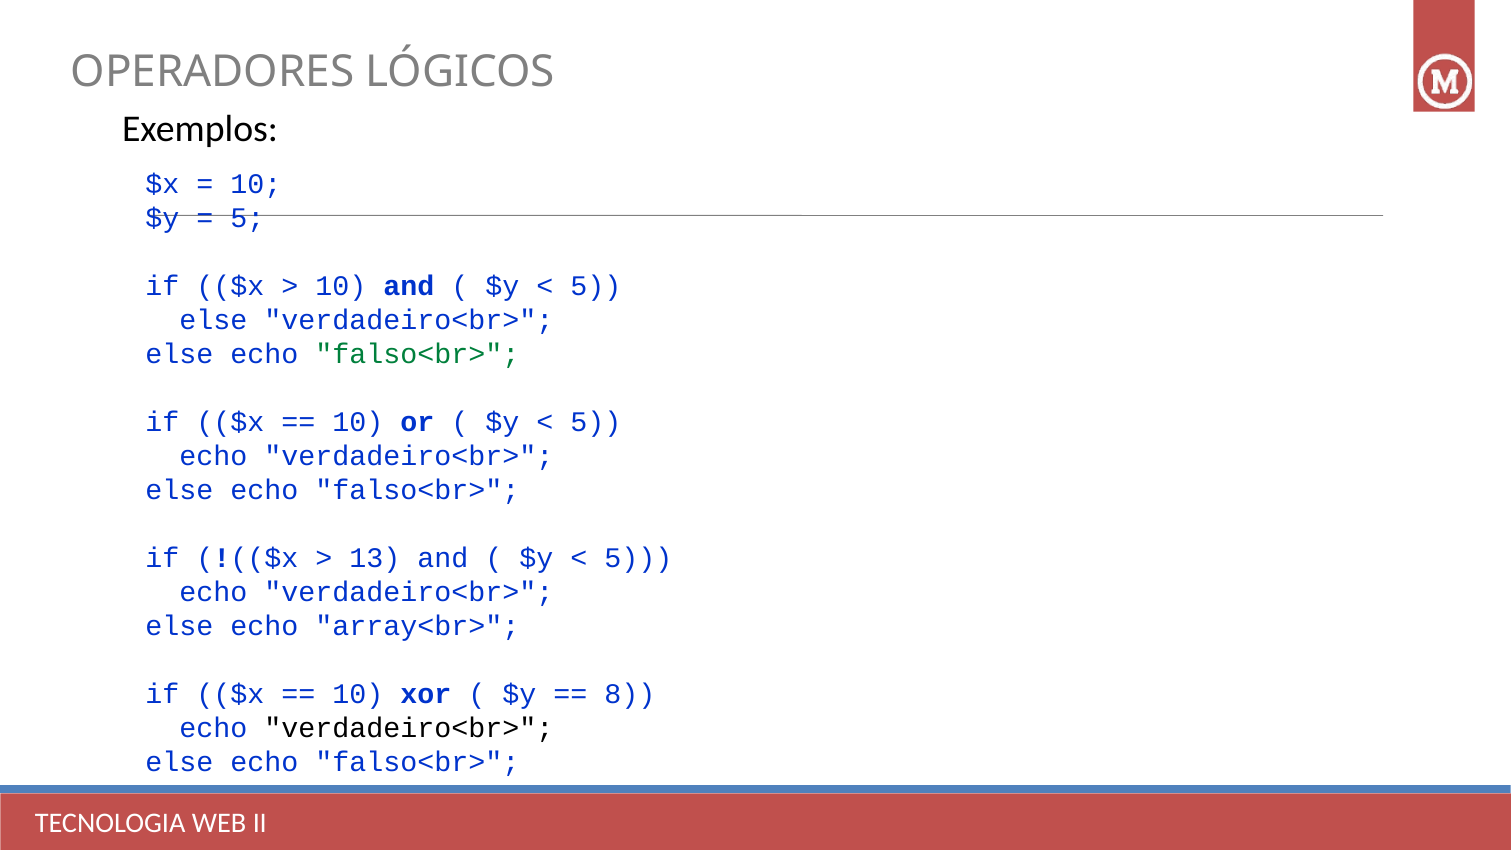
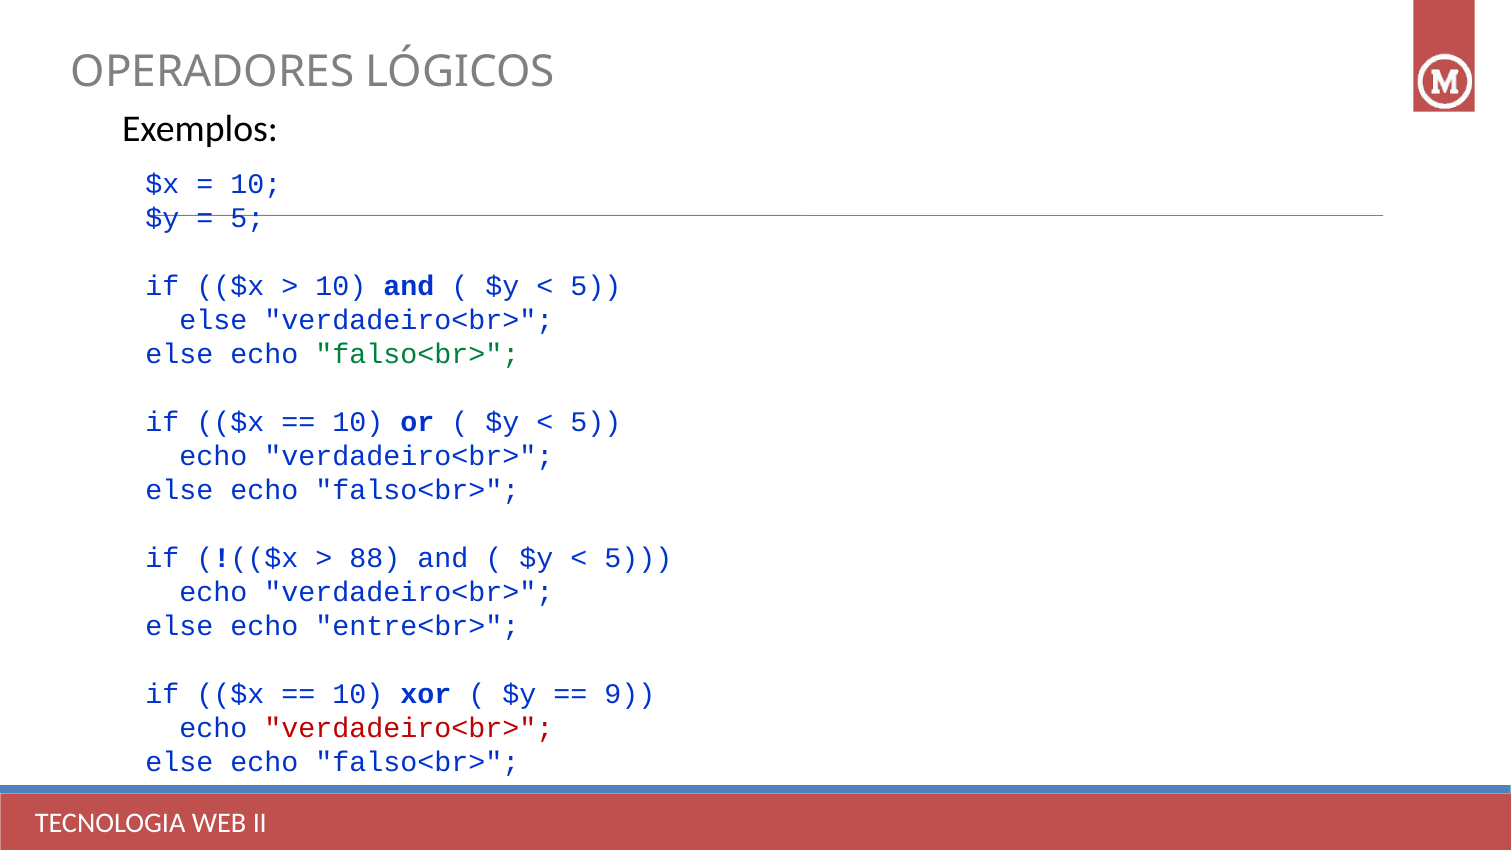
13: 13 -> 88 (375, 558)
array<br>: array<br> -> entre<br> (417, 626)
8: 8 -> 9 (630, 694)
verdadeiro<br> colour: black -> red (409, 728)
